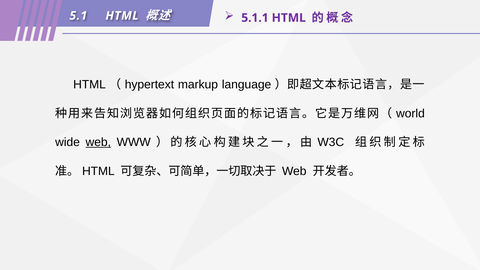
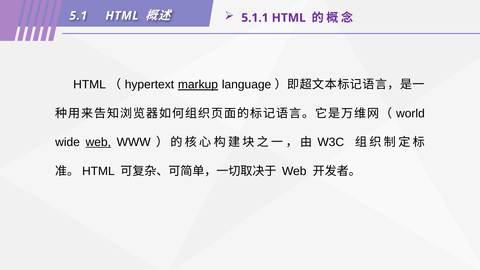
markup underline: none -> present (198, 85)
